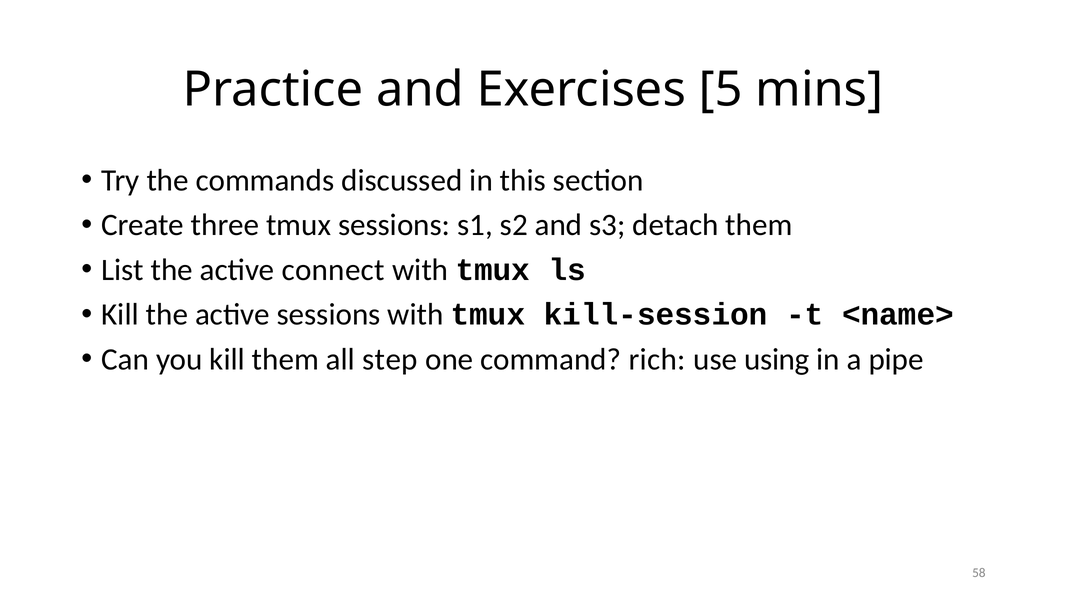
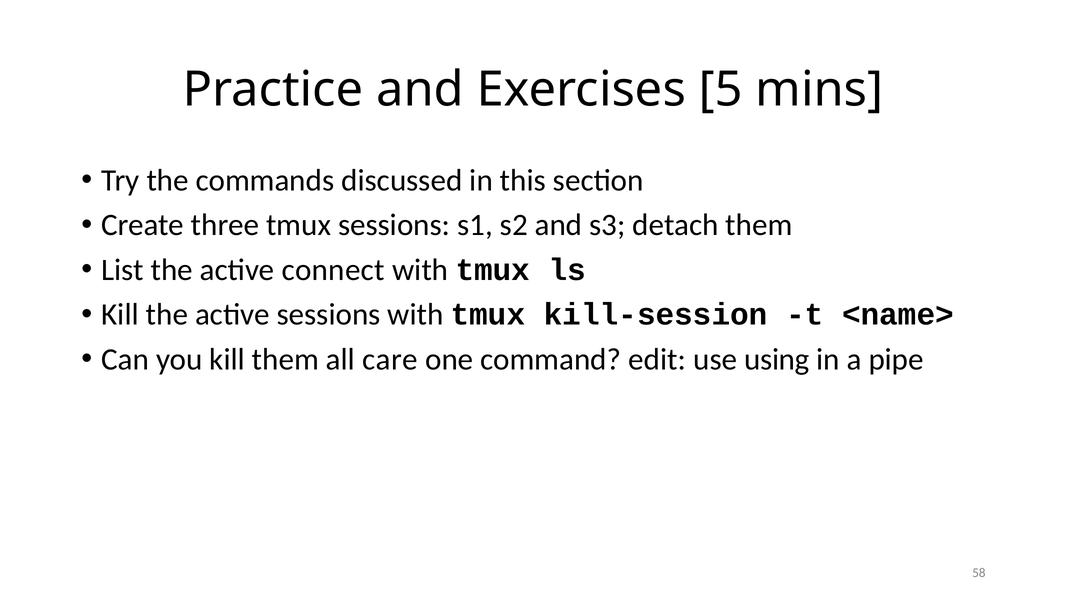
step: step -> care (390, 359)
rich: rich -> edit (657, 359)
